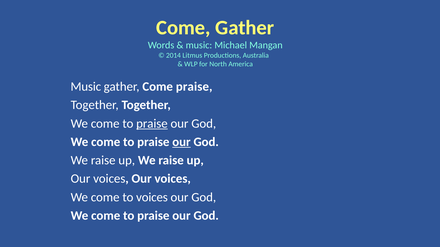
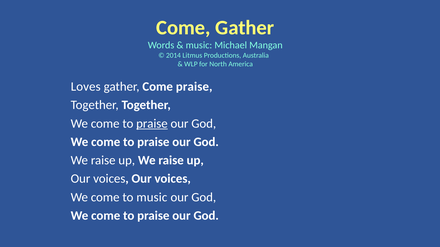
Music: Music -> Loves (86, 87)
our underline: present -> none (181, 142)
to voices: voices -> music (152, 198)
